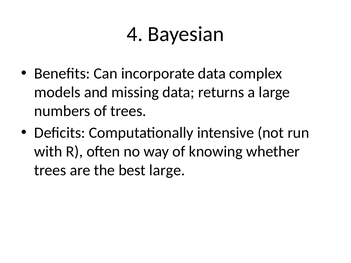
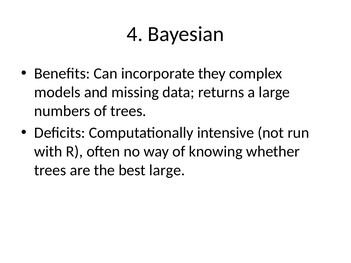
incorporate data: data -> they (212, 74)
